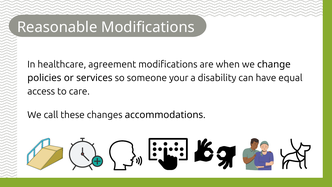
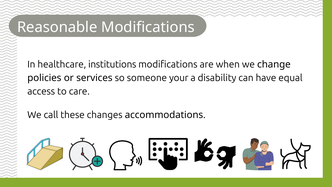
agreement: agreement -> institutions (112, 64)
